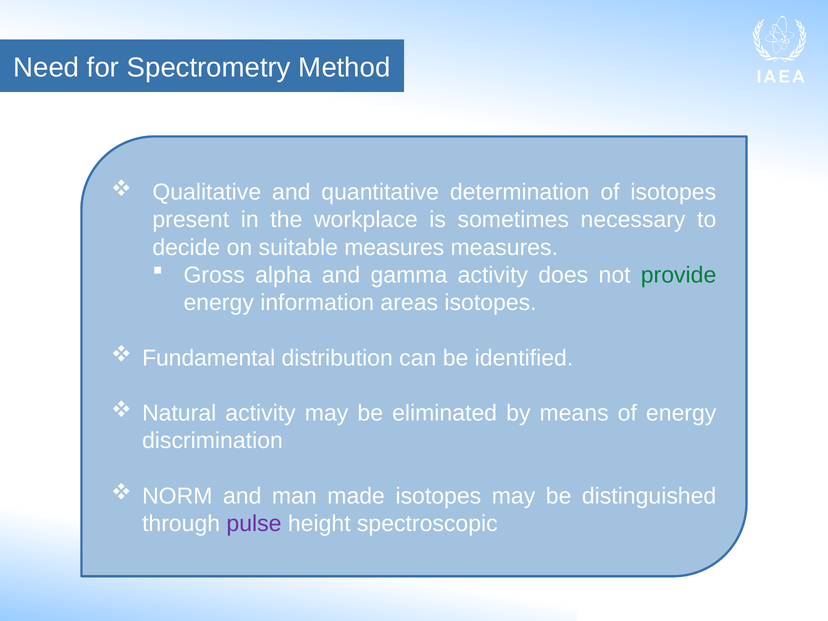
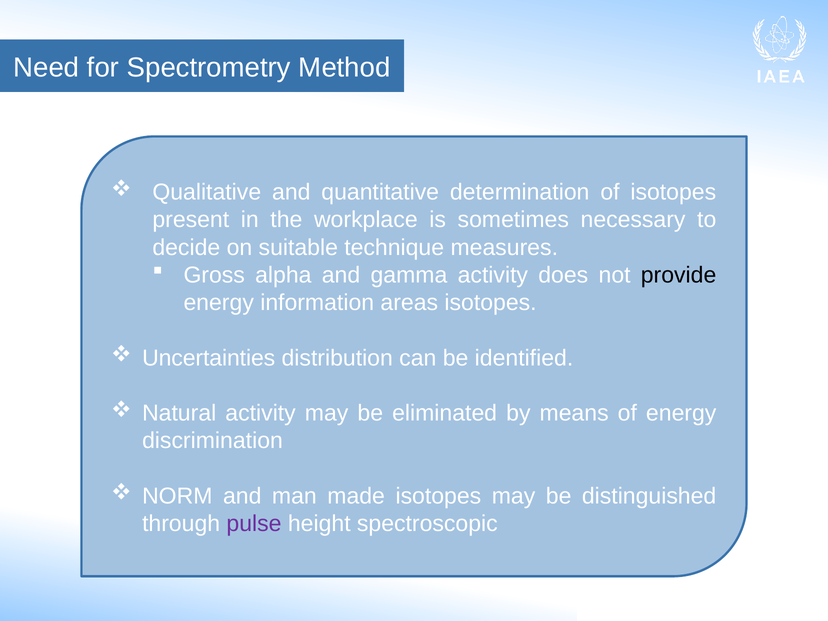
suitable measures: measures -> technique (394, 247)
provide colour: green -> black (679, 275)
Fundamental: Fundamental -> Uncertainties (209, 358)
